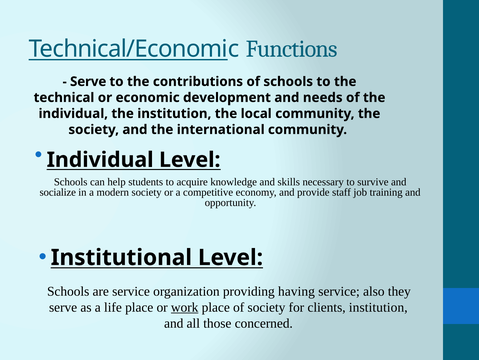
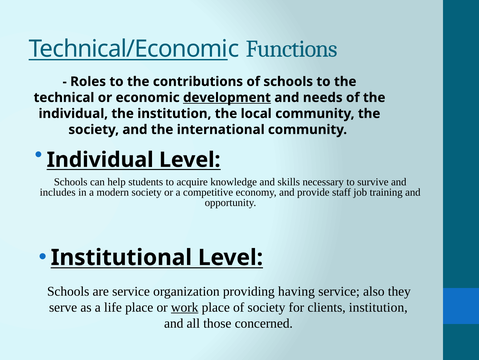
Serve: Serve -> Roles (88, 81)
development underline: none -> present (227, 97)
socialize: socialize -> includes (58, 192)
